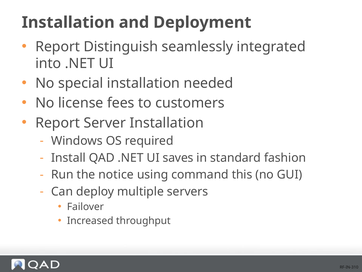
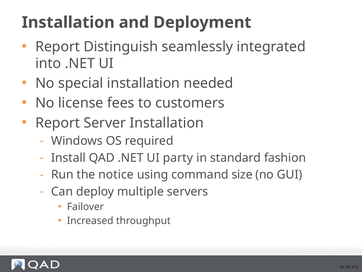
saves: saves -> party (178, 157)
this: this -> size (242, 174)
